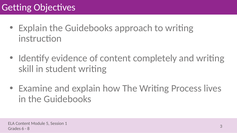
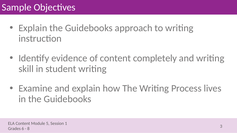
Getting: Getting -> Sample (17, 7)
